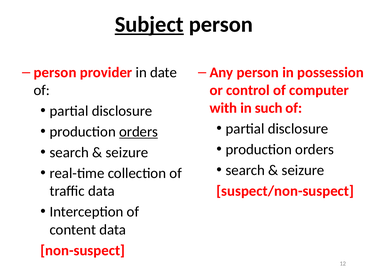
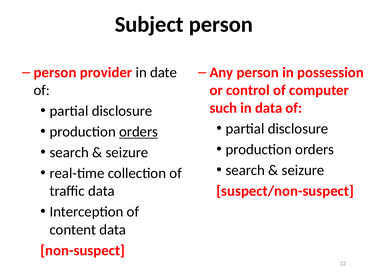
Subject underline: present -> none (149, 25)
with: with -> such (223, 108)
in such: such -> data (269, 108)
